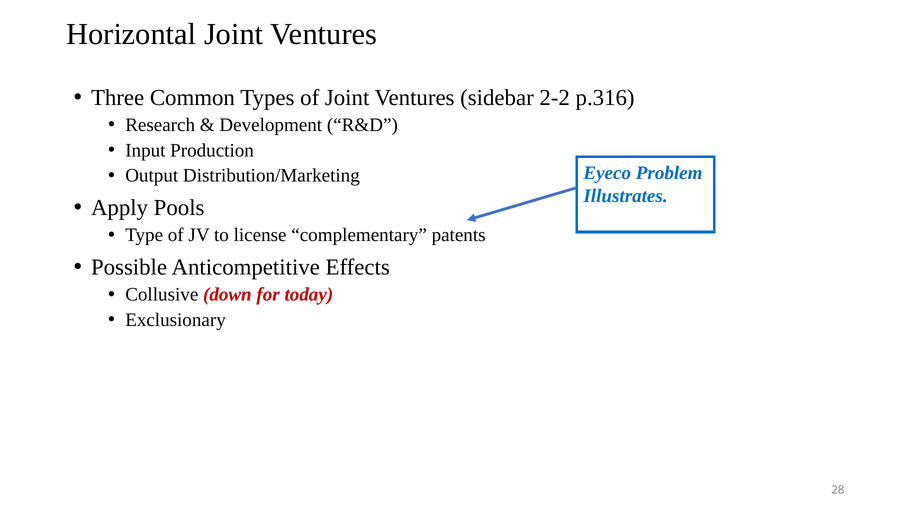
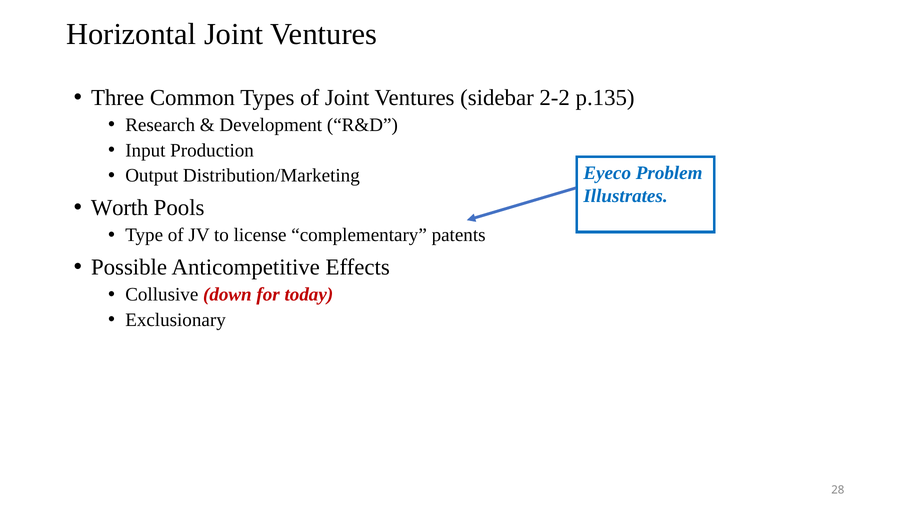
p.316: p.316 -> p.135 (605, 98)
Apply: Apply -> Worth (120, 208)
